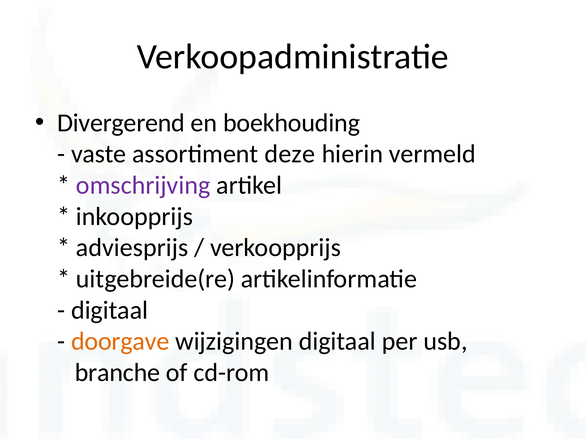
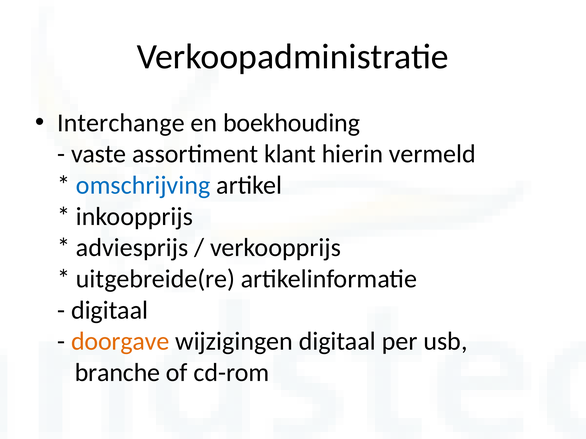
Divergerend: Divergerend -> Interchange (121, 123)
deze: deze -> klant (290, 154)
omschrijving colour: purple -> blue (143, 185)
